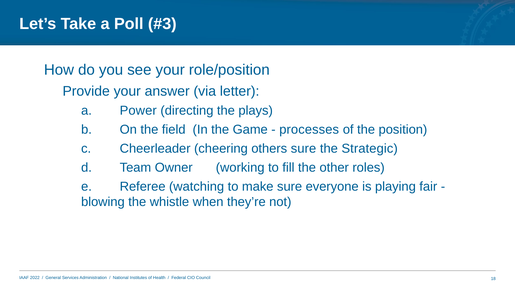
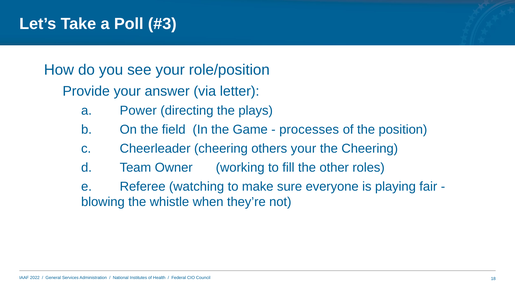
others sure: sure -> your (304, 148)
the Strategic: Strategic -> Cheering (370, 148)
